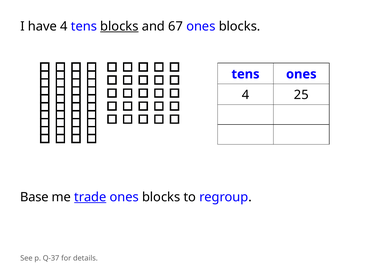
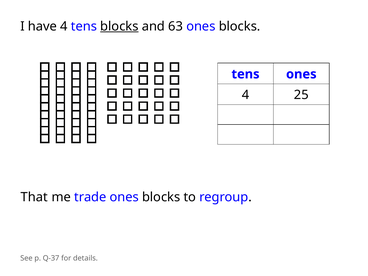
67: 67 -> 63 (176, 26)
Base: Base -> That (34, 197)
trade underline: present -> none (90, 197)
